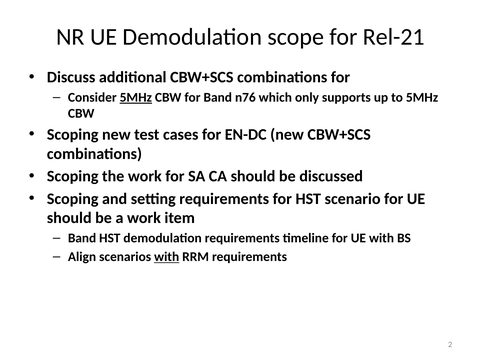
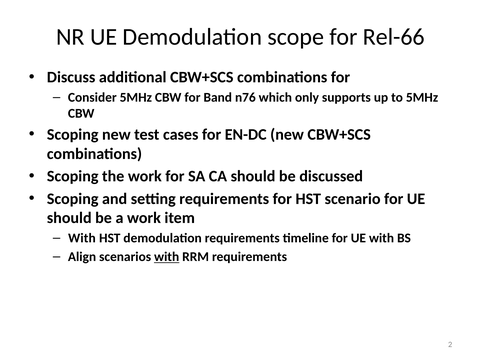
Rel-21: Rel-21 -> Rel-66 (394, 37)
5MHz underline: present -> none (136, 97)
Band: Band -> With (82, 238)
